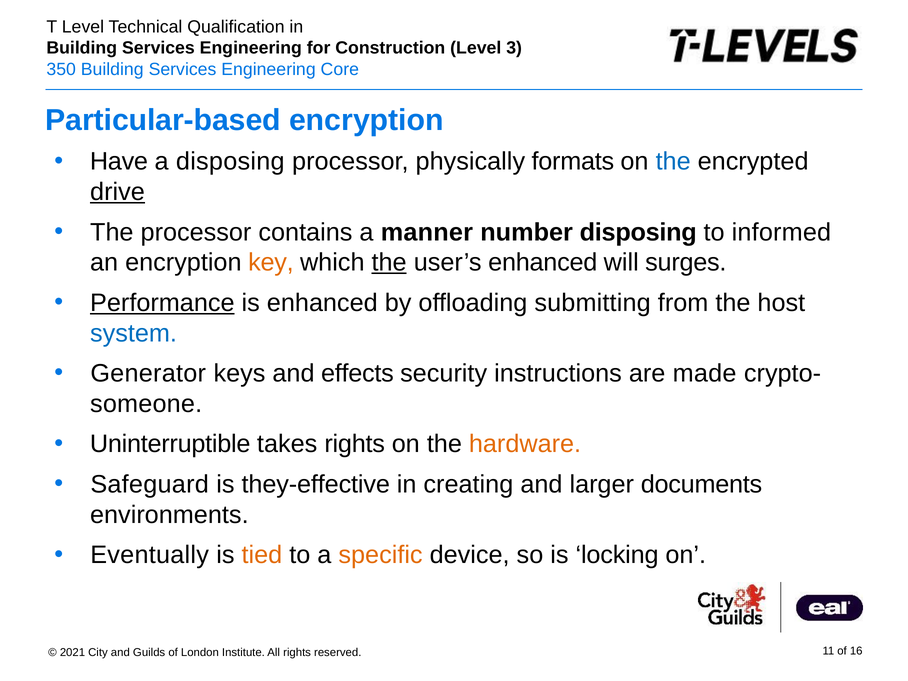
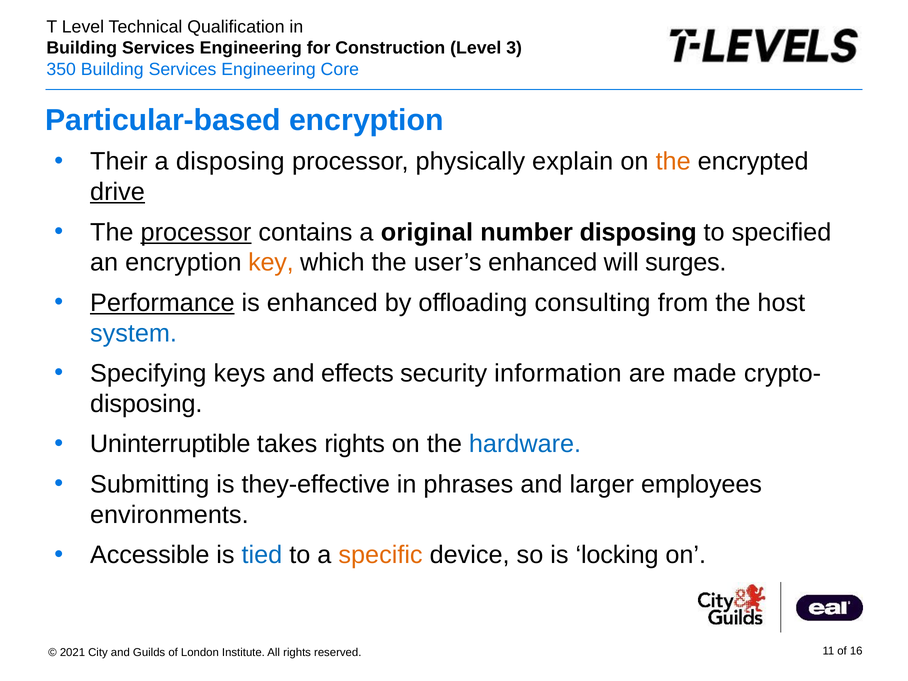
Have: Have -> Their (119, 162)
formats: formats -> explain (573, 162)
the colour: blue -> orange (673, 162)
processor underline: none -> present (196, 232)
manner: manner -> original (427, 232)
informed: informed -> specified (782, 232)
the underline: present -> none (389, 263)
submitting: submitting -> consulting (593, 303)
Generator: Generator -> Specifying (148, 374)
instructions: instructions -> information (558, 374)
someone: someone -> disposing (146, 404)
hardware colour: orange -> blue (525, 444)
Safeguard: Safeguard -> Submitting (150, 485)
creating: creating -> phrases (468, 485)
documents: documents -> employees (701, 485)
Eventually: Eventually -> Accessible (150, 555)
tied colour: orange -> blue (262, 555)
